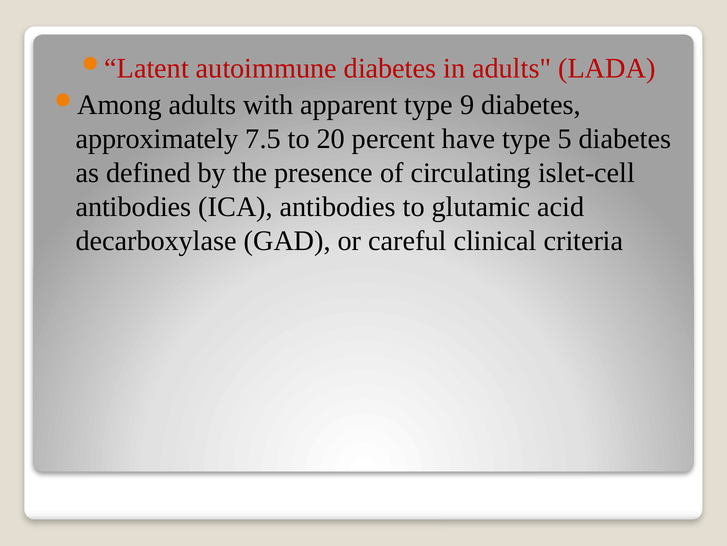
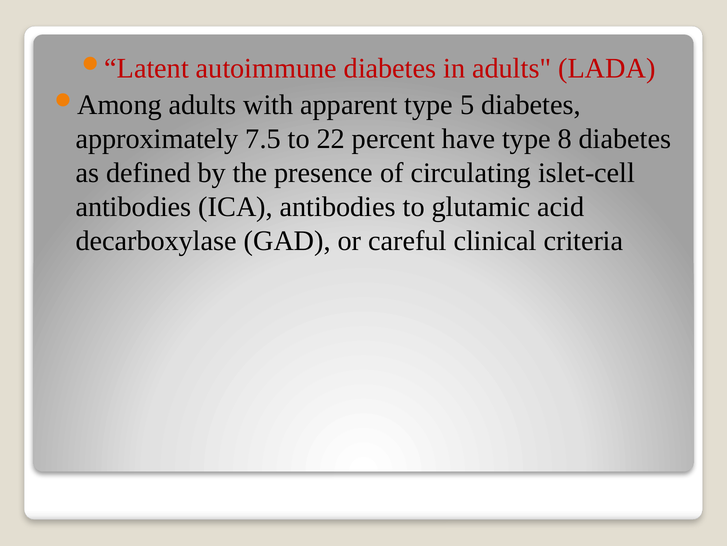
9: 9 -> 5 (467, 105)
20: 20 -> 22 (331, 139)
5: 5 -> 8 (565, 139)
